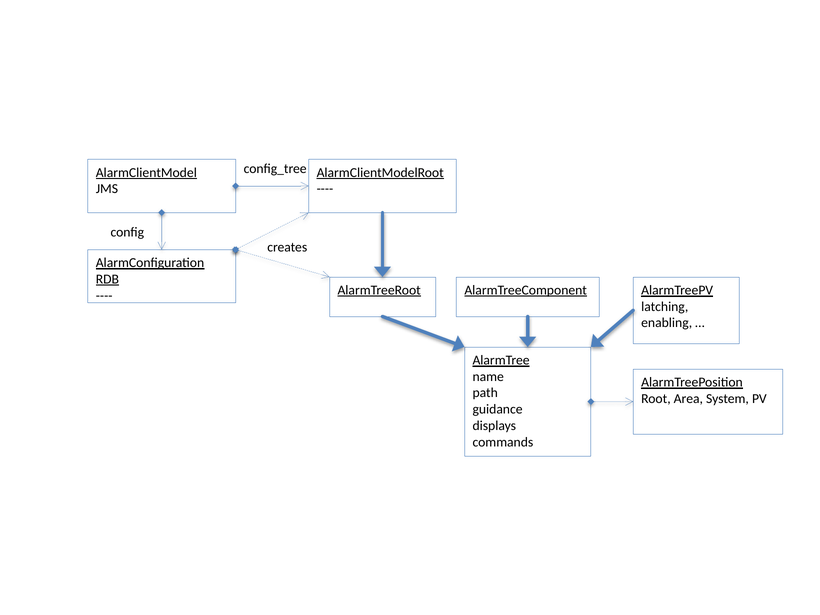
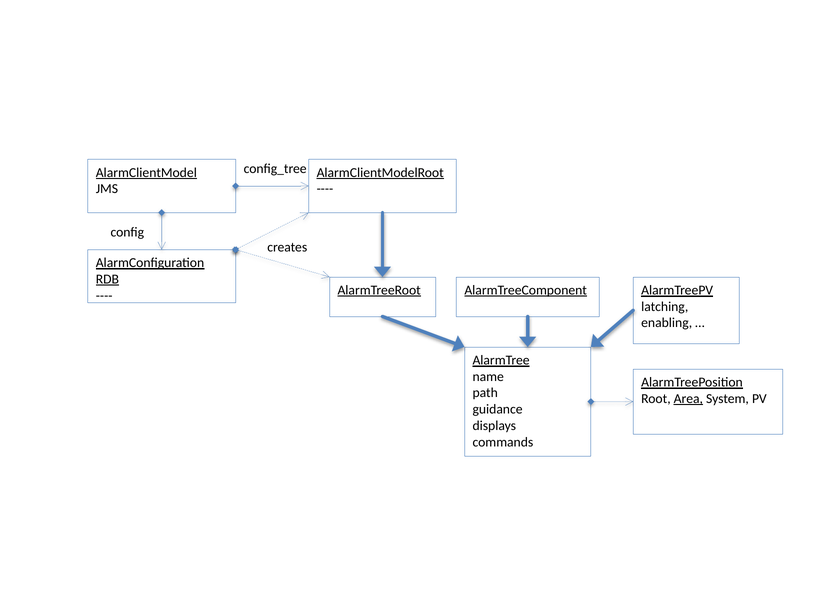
Area underline: none -> present (688, 399)
